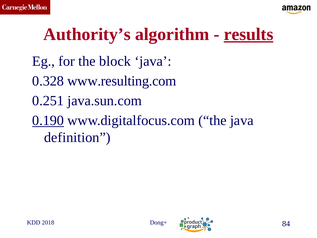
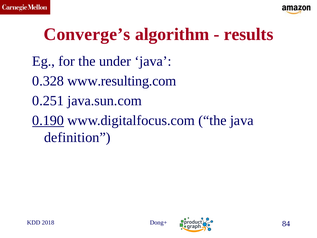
Authority’s: Authority’s -> Converge’s (87, 34)
results underline: present -> none (249, 34)
block: block -> under (115, 61)
